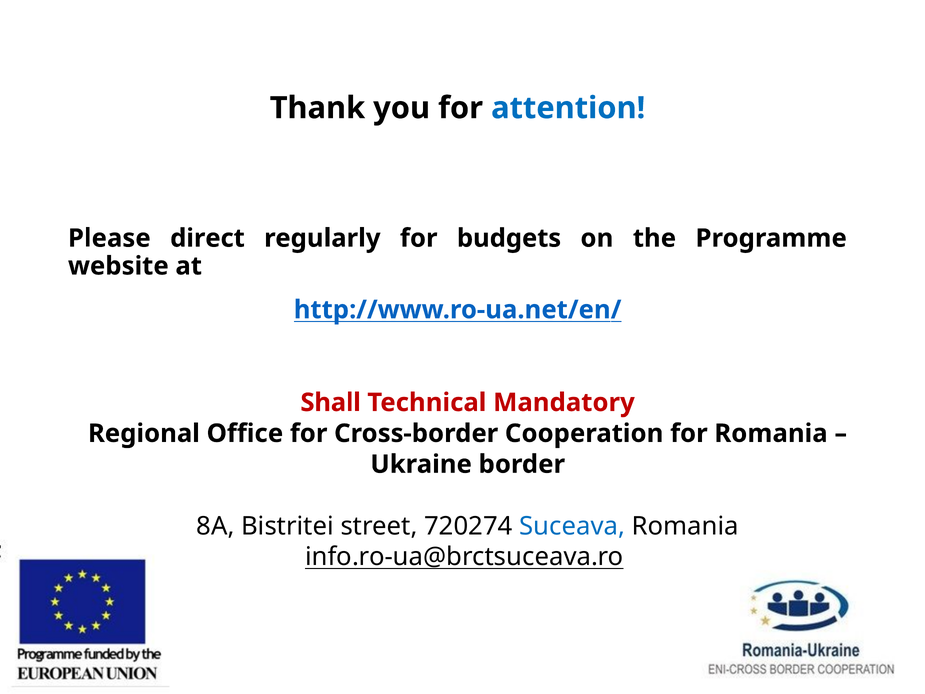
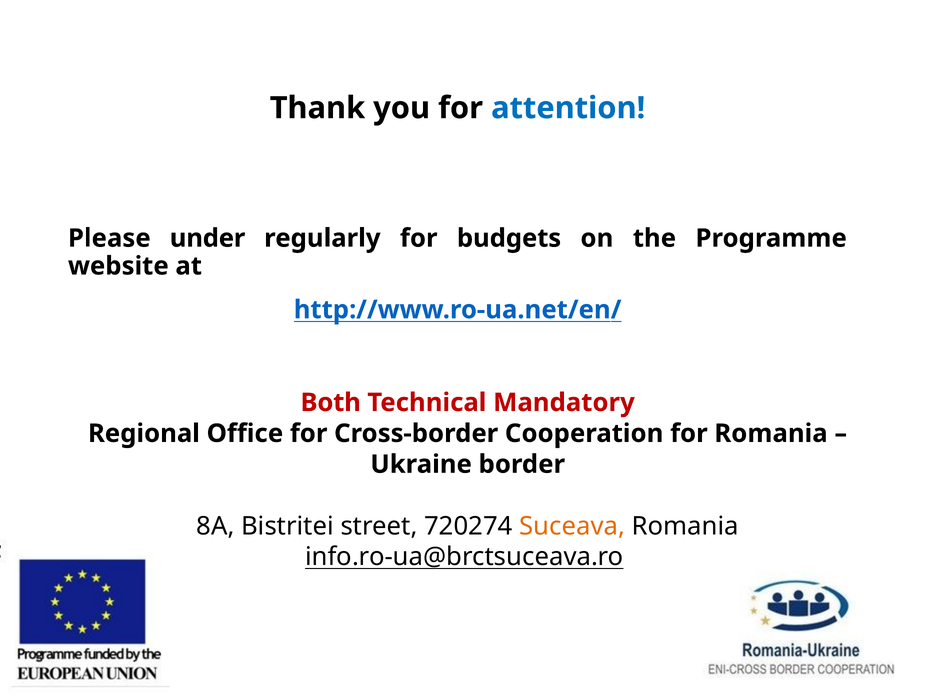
direct: direct -> under (208, 238)
Shall: Shall -> Both (331, 402)
Suceava colour: blue -> orange (572, 526)
